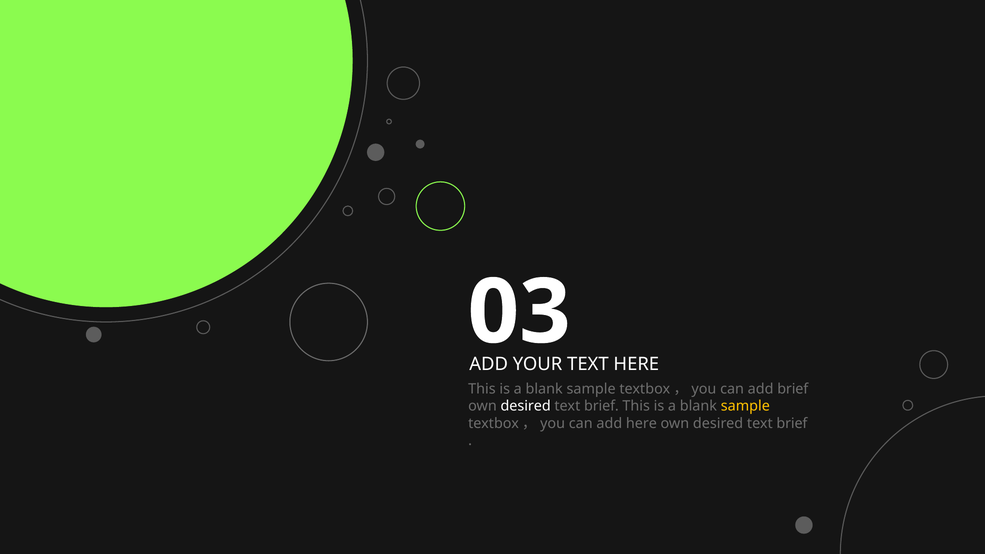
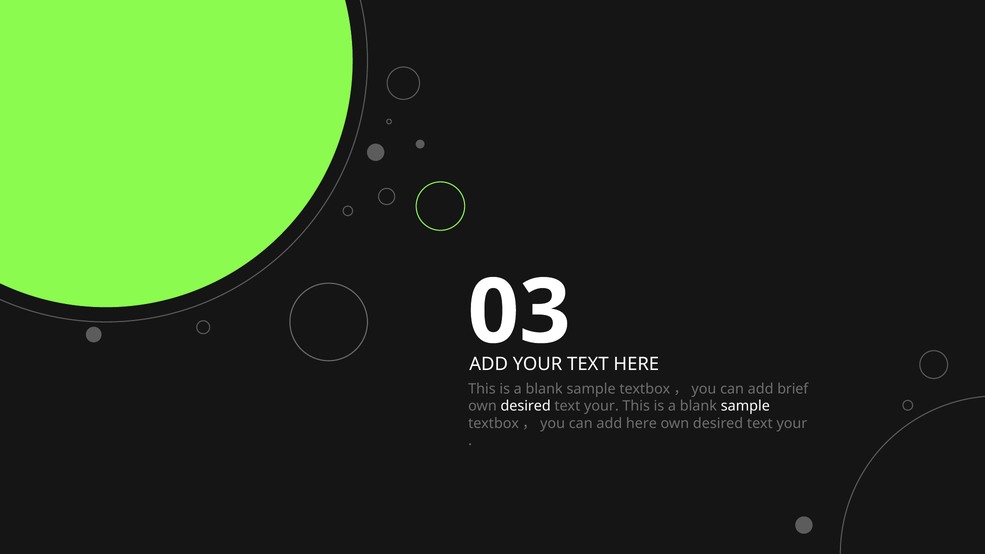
brief: brief -> your (601, 406)
sample colour: yellow -> white (745, 406)
brief: brief -> your (792, 424)
